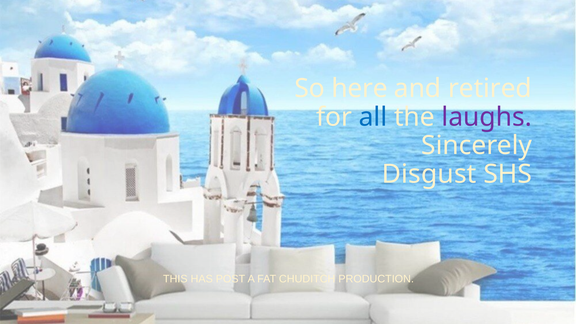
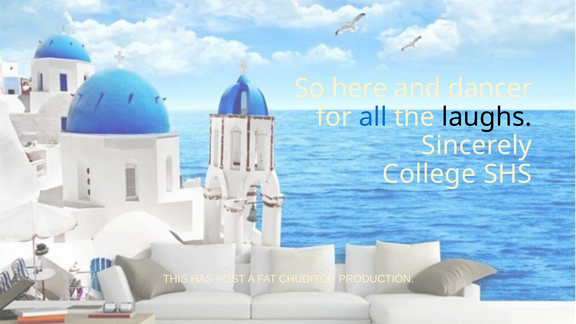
retired: retired -> dancer (490, 89)
laughs colour: purple -> black (487, 117)
Disgust: Disgust -> College (429, 174)
